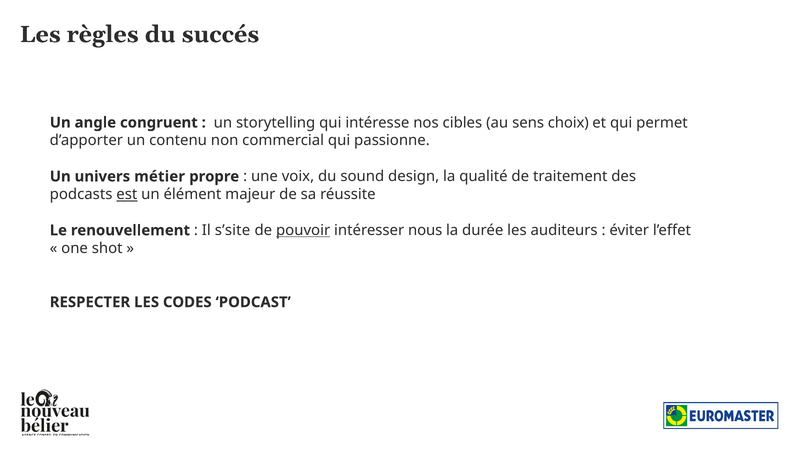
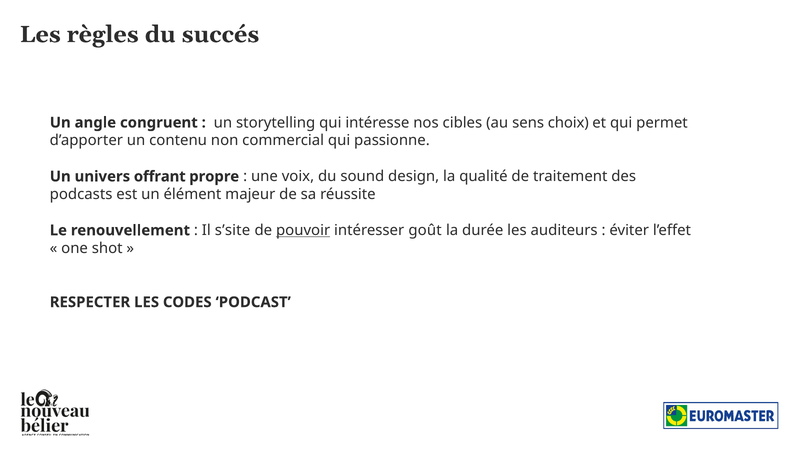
métier: métier -> offrant (160, 176)
est underline: present -> none (127, 194)
nous: nous -> goût (425, 230)
